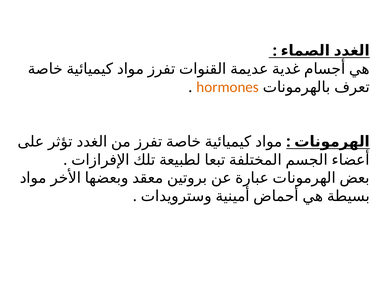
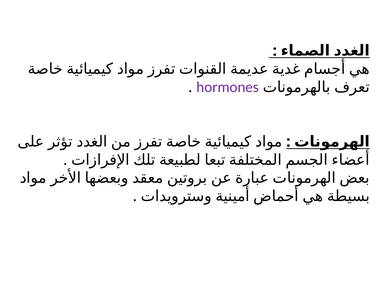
hormones colour: orange -> purple (228, 87)
